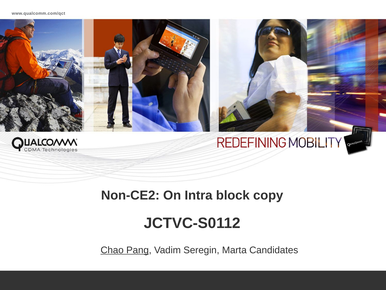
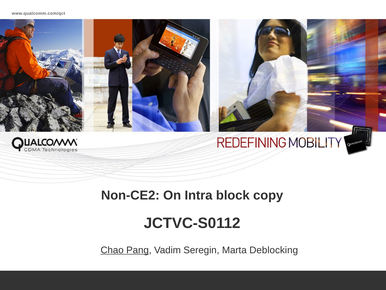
Candidates: Candidates -> Deblocking (274, 250)
